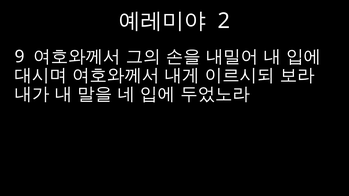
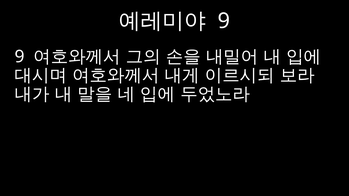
2: 2 -> 9 (224, 21)
